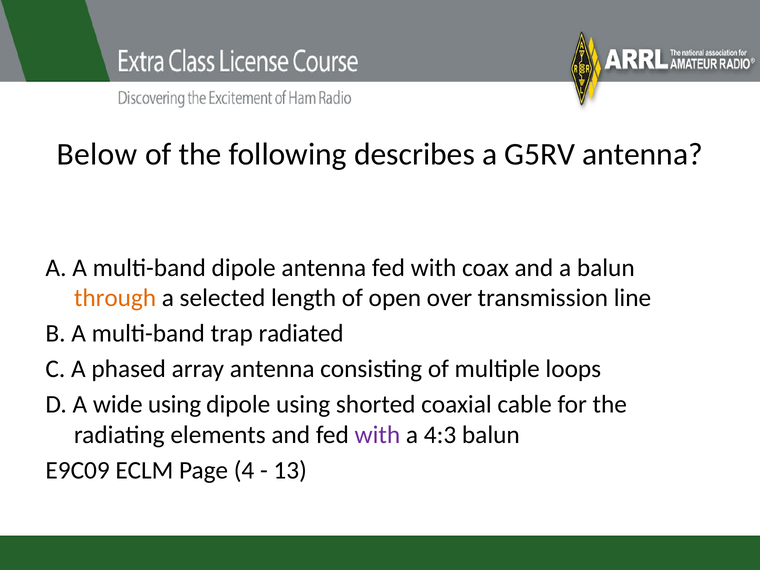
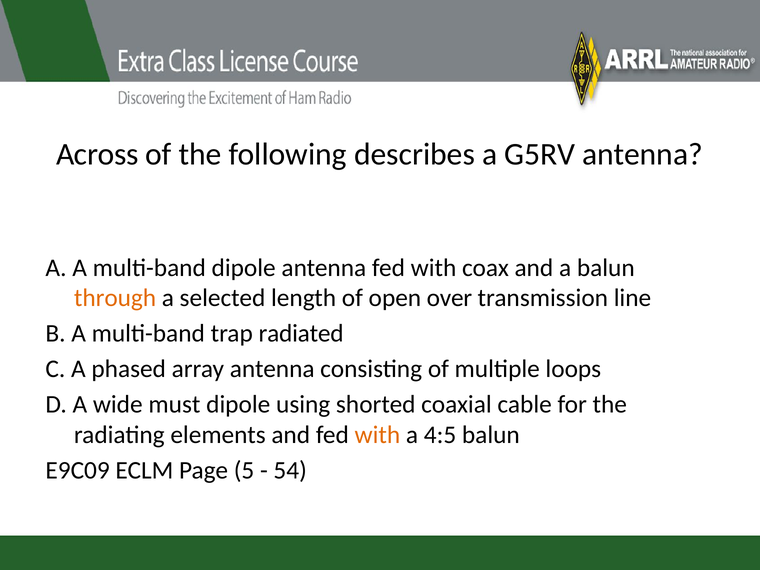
Below: Below -> Across (97, 154)
wide using: using -> must (174, 404)
with colour: purple -> orange (377, 435)
4:3: 4:3 -> 4:5 (440, 435)
4: 4 -> 5 (244, 470)
13: 13 -> 54 (290, 470)
